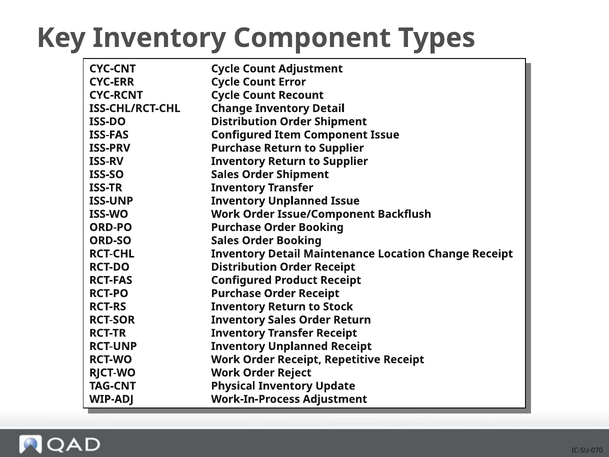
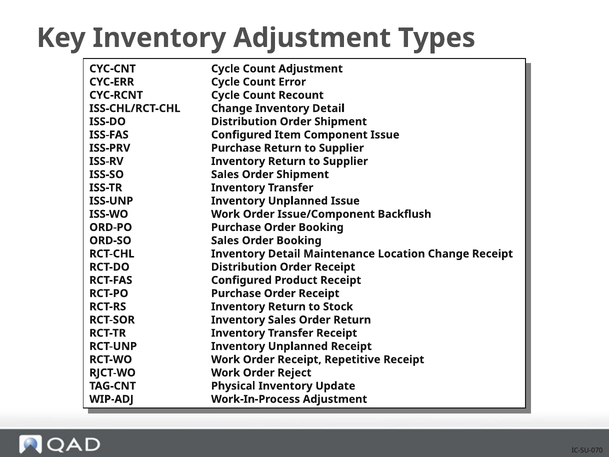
Inventory Component: Component -> Adjustment (312, 38)
